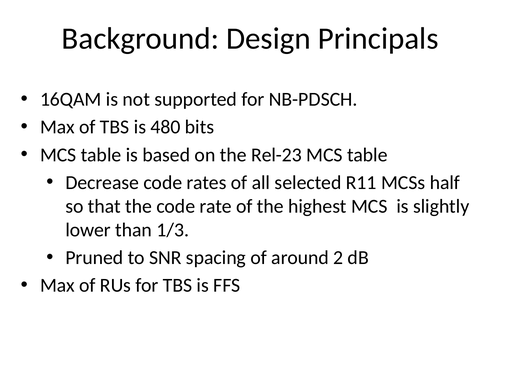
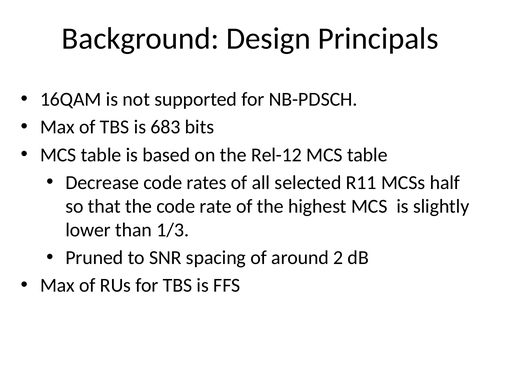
480: 480 -> 683 (166, 127)
Rel-23: Rel-23 -> Rel-12 (276, 155)
